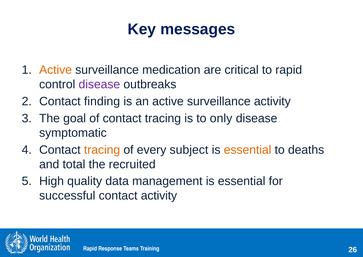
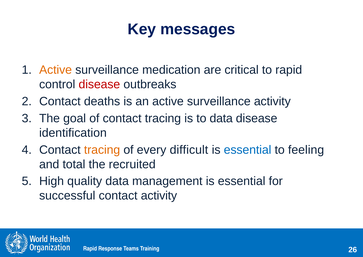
disease colour: purple -> red (99, 84)
finding: finding -> deaths (102, 101)
to only: only -> data (221, 118)
symptomatic: symptomatic -> identification (73, 133)
subject: subject -> difficult (189, 150)
essential colour: orange -> blue (248, 150)
deaths: deaths -> feeling (306, 150)
